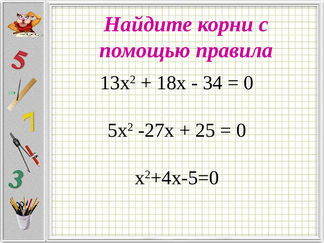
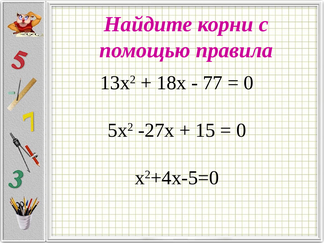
34: 34 -> 77 (213, 83)
25: 25 -> 15 (205, 130)
